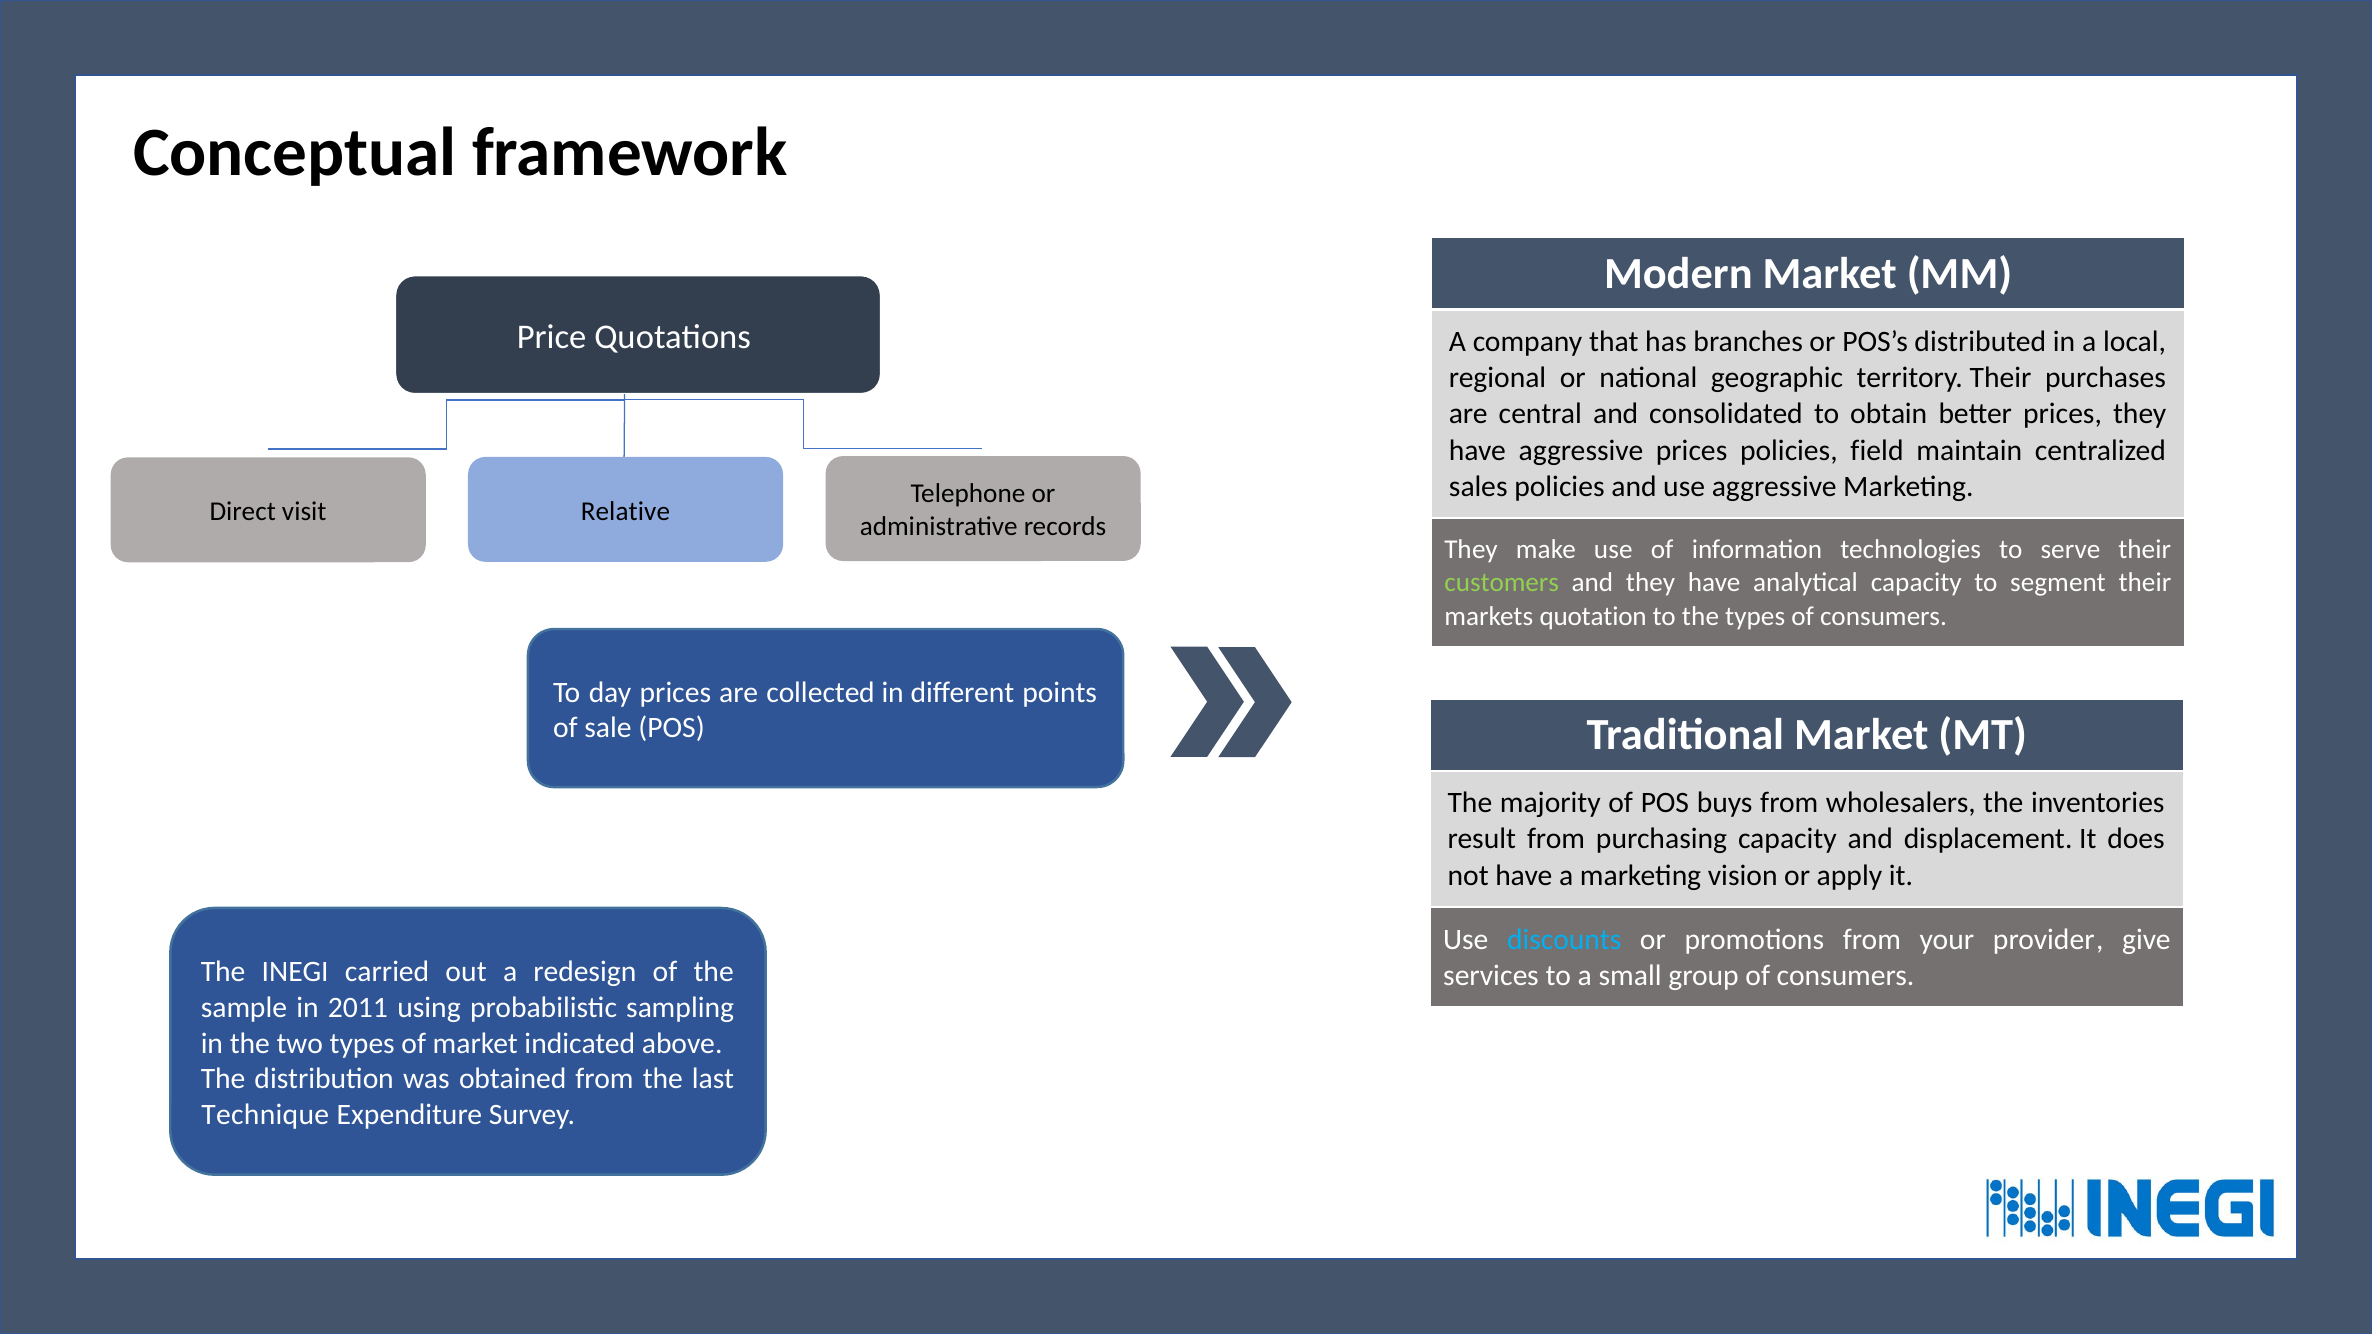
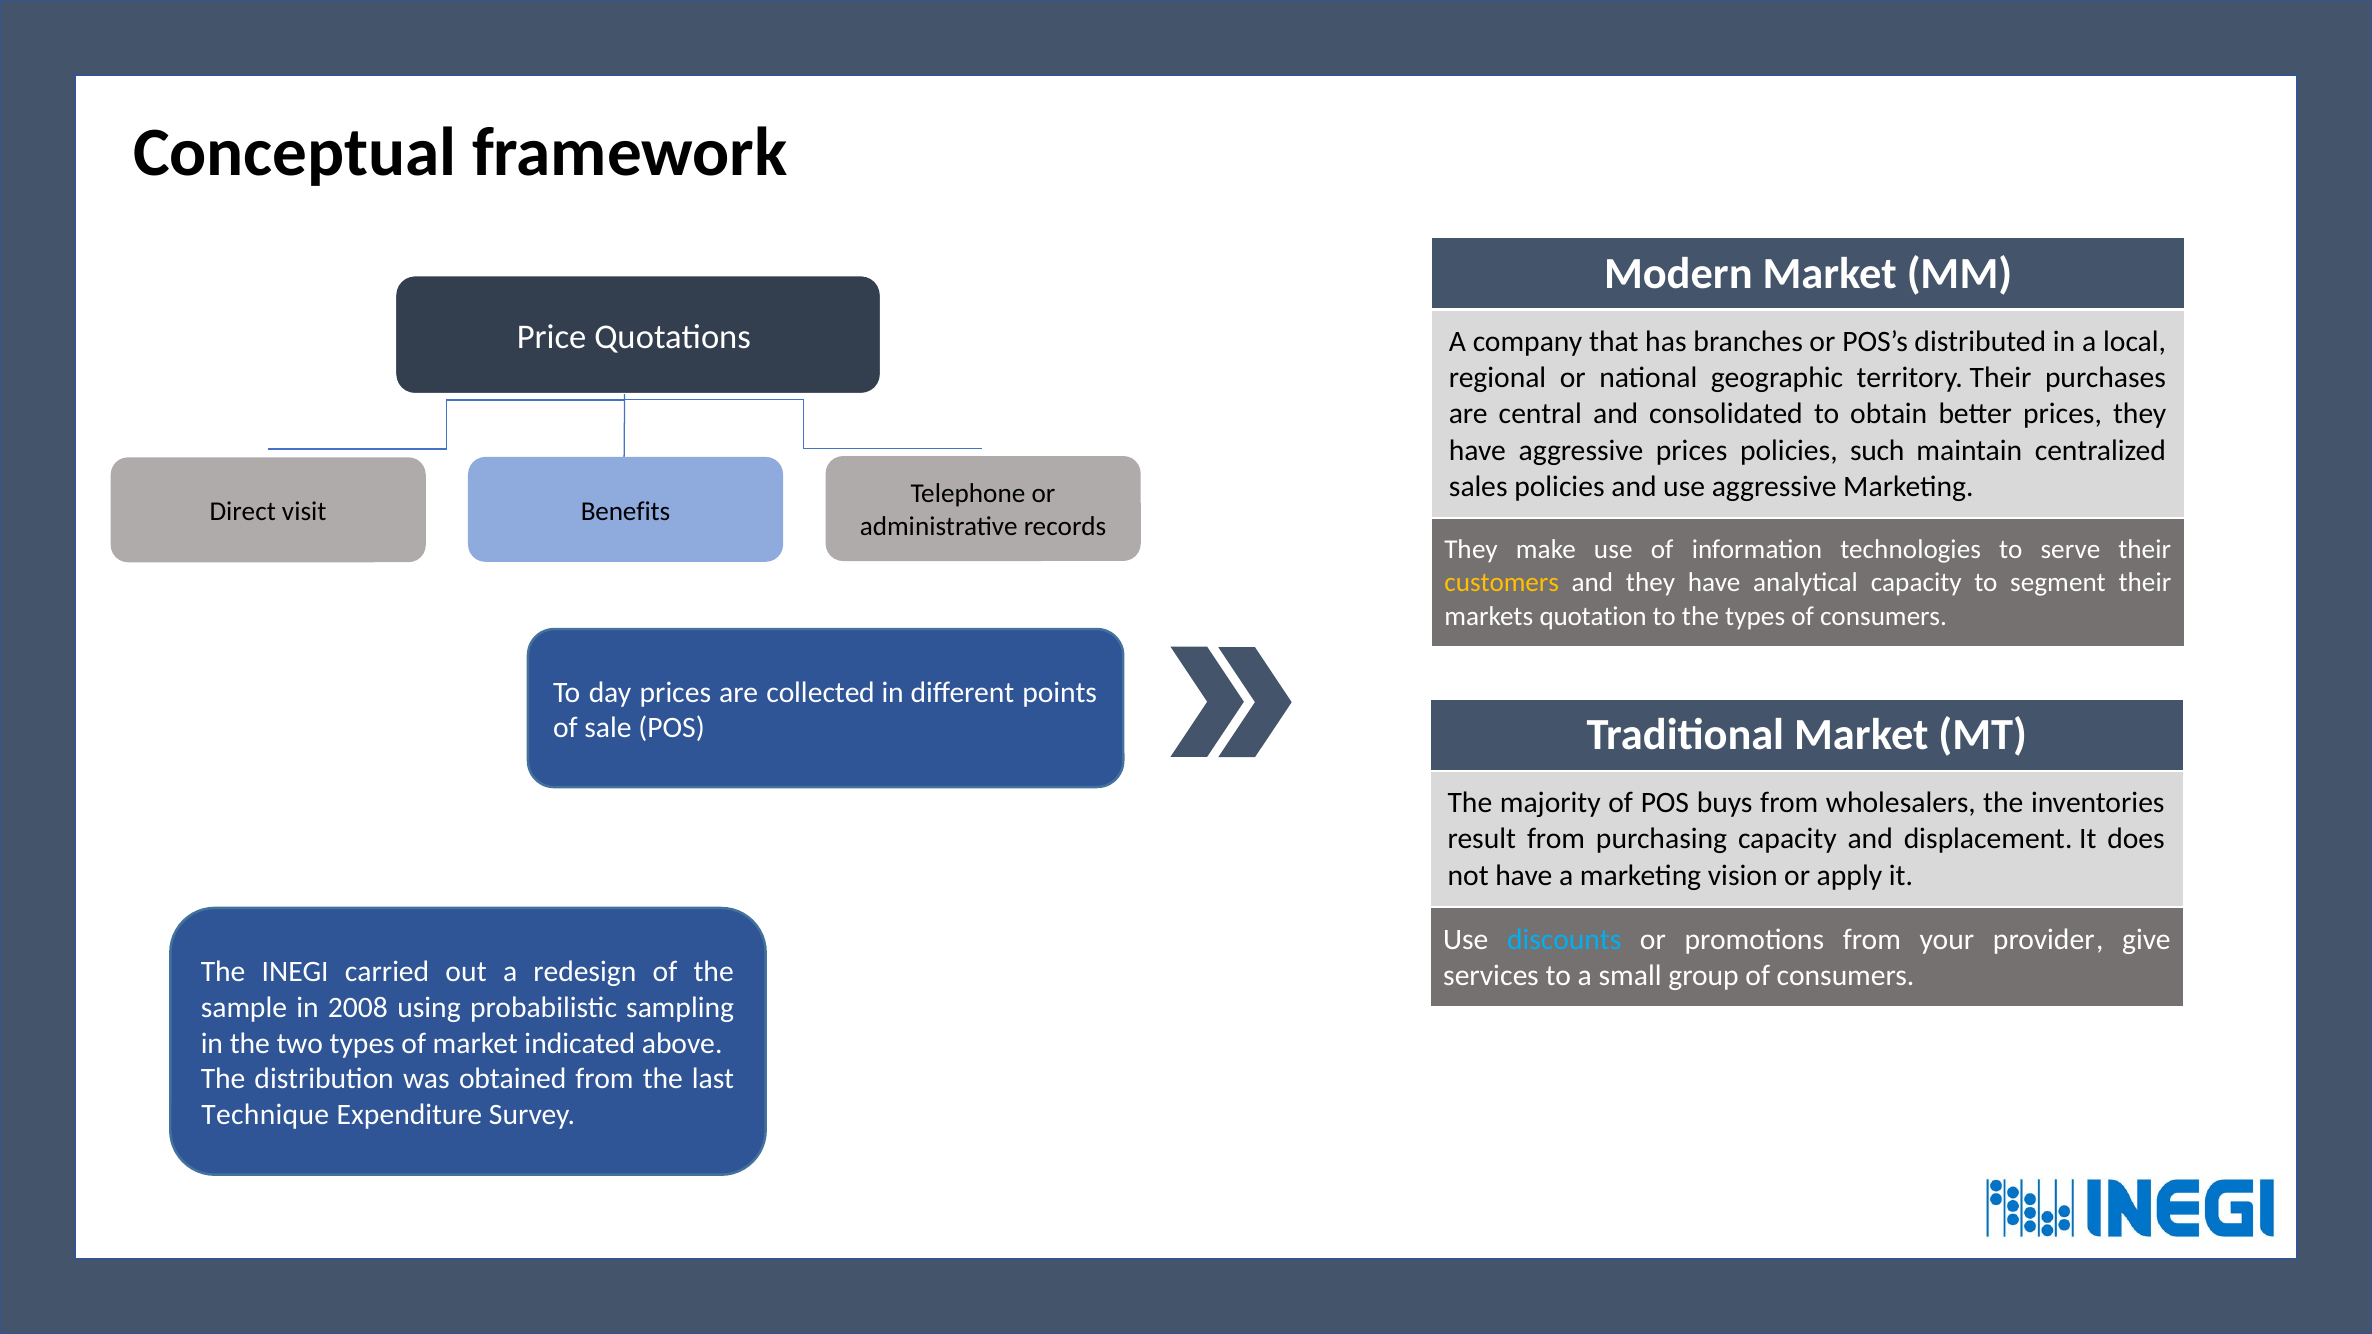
field: field -> such (1877, 450)
Relative: Relative -> Benefits (625, 511)
customers colour: light green -> yellow (1502, 583)
2011: 2011 -> 2008 (358, 1008)
